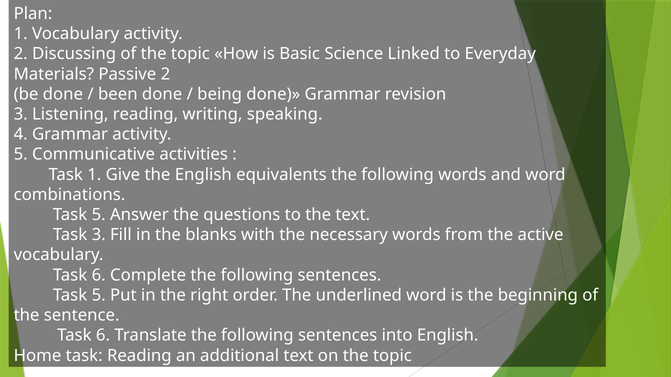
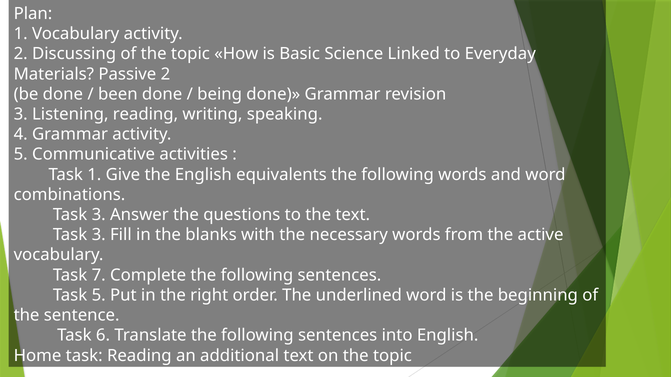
5: 5 -> 3 (99, 215)
6: 6 -> 7 (99, 275)
